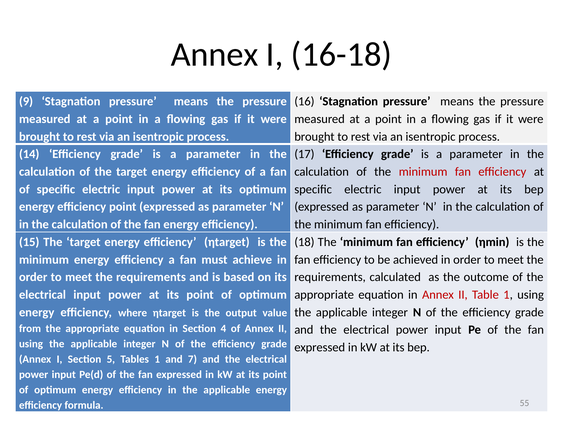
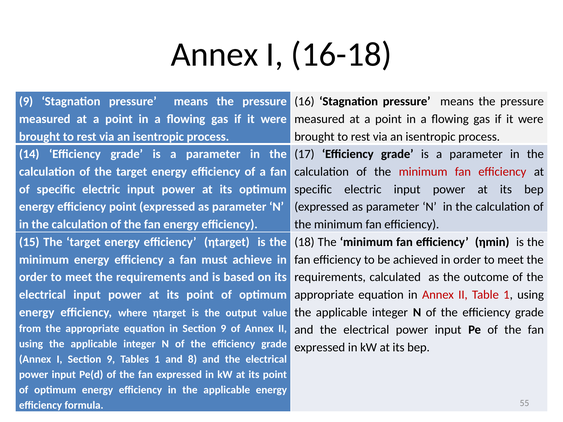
in Section 4: 4 -> 9 (223, 329)
I Section 5: 5 -> 9 (111, 359)
7: 7 -> 8 (192, 359)
